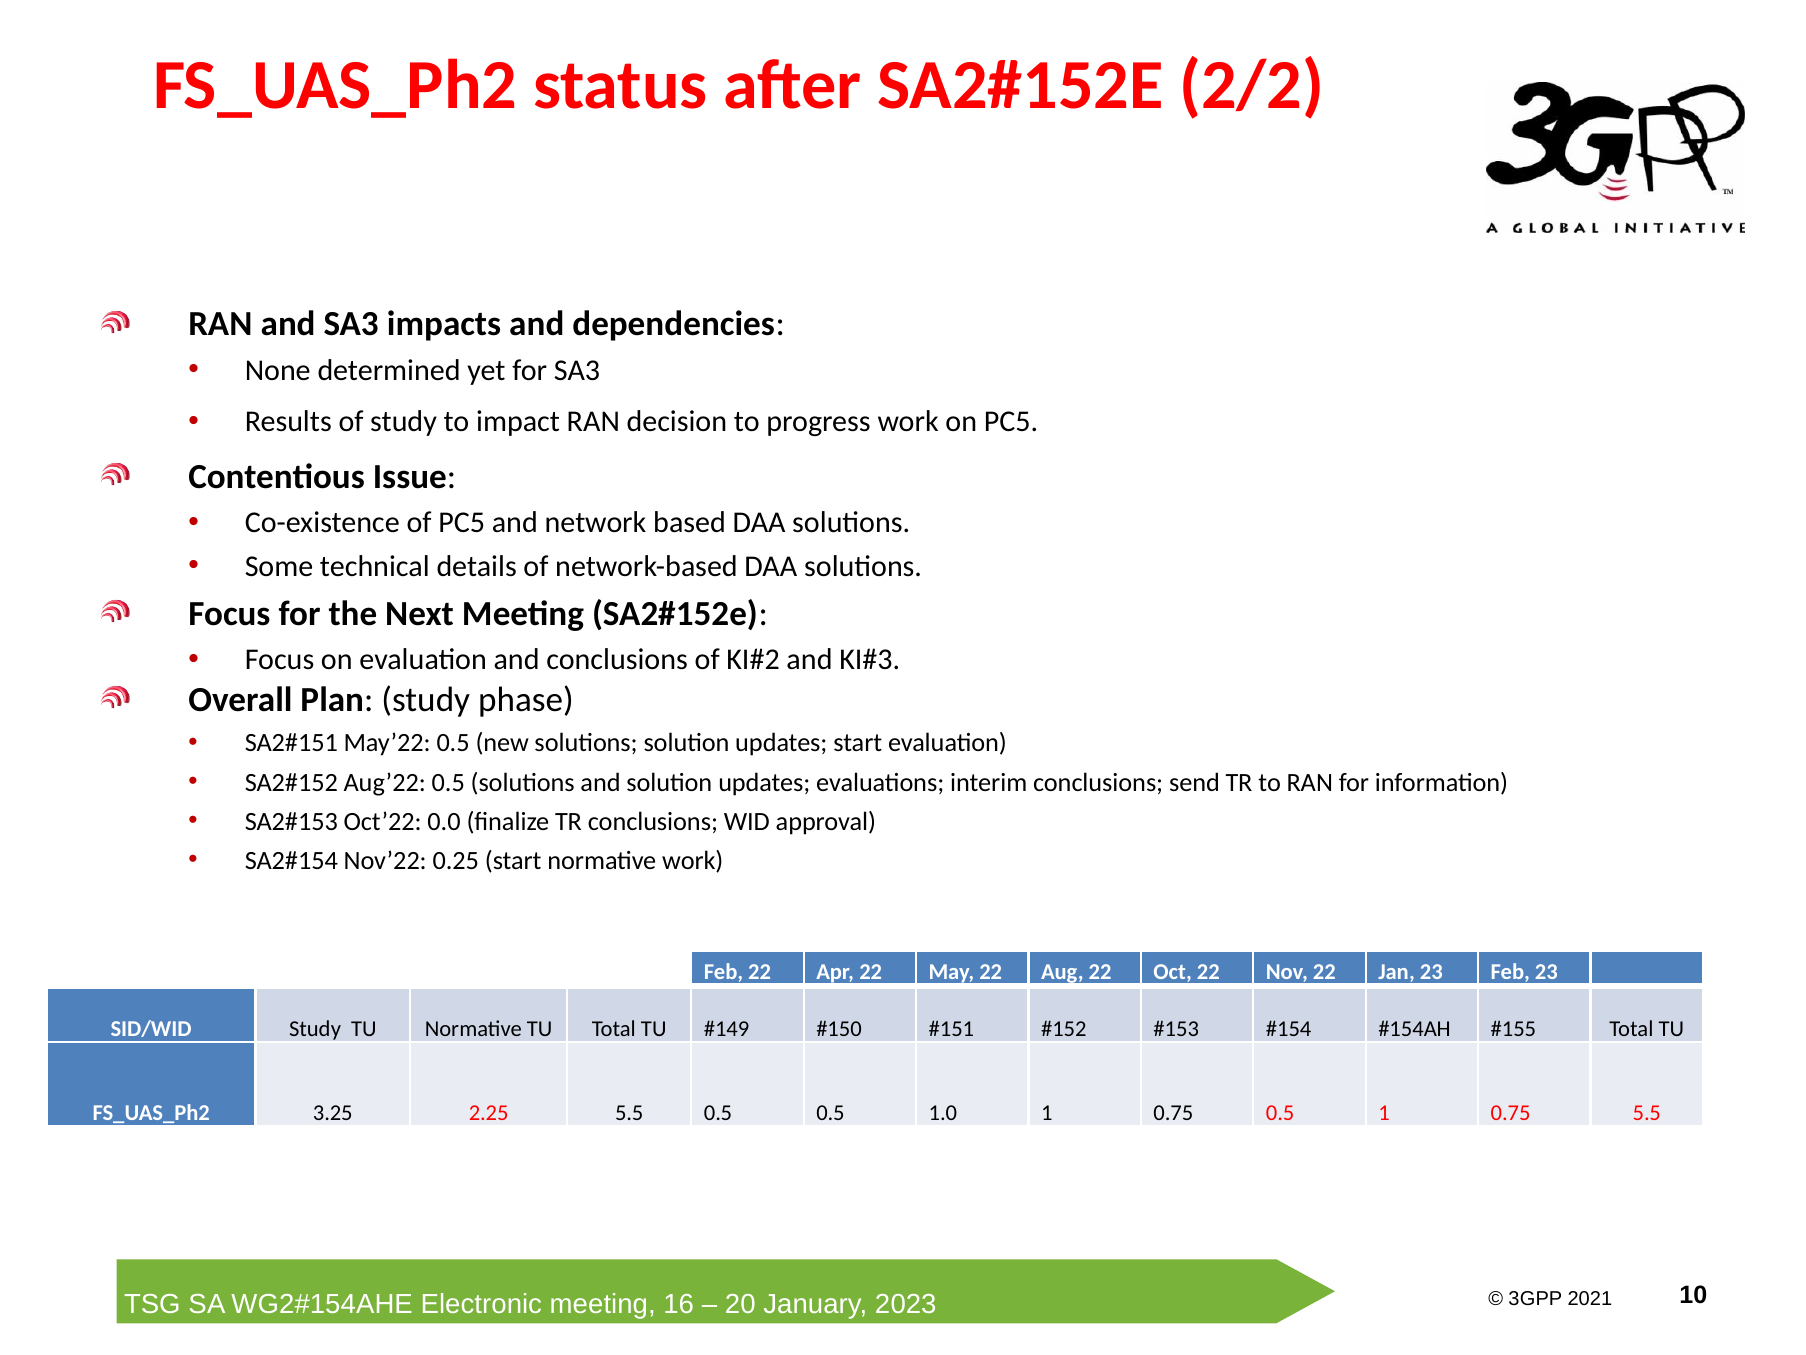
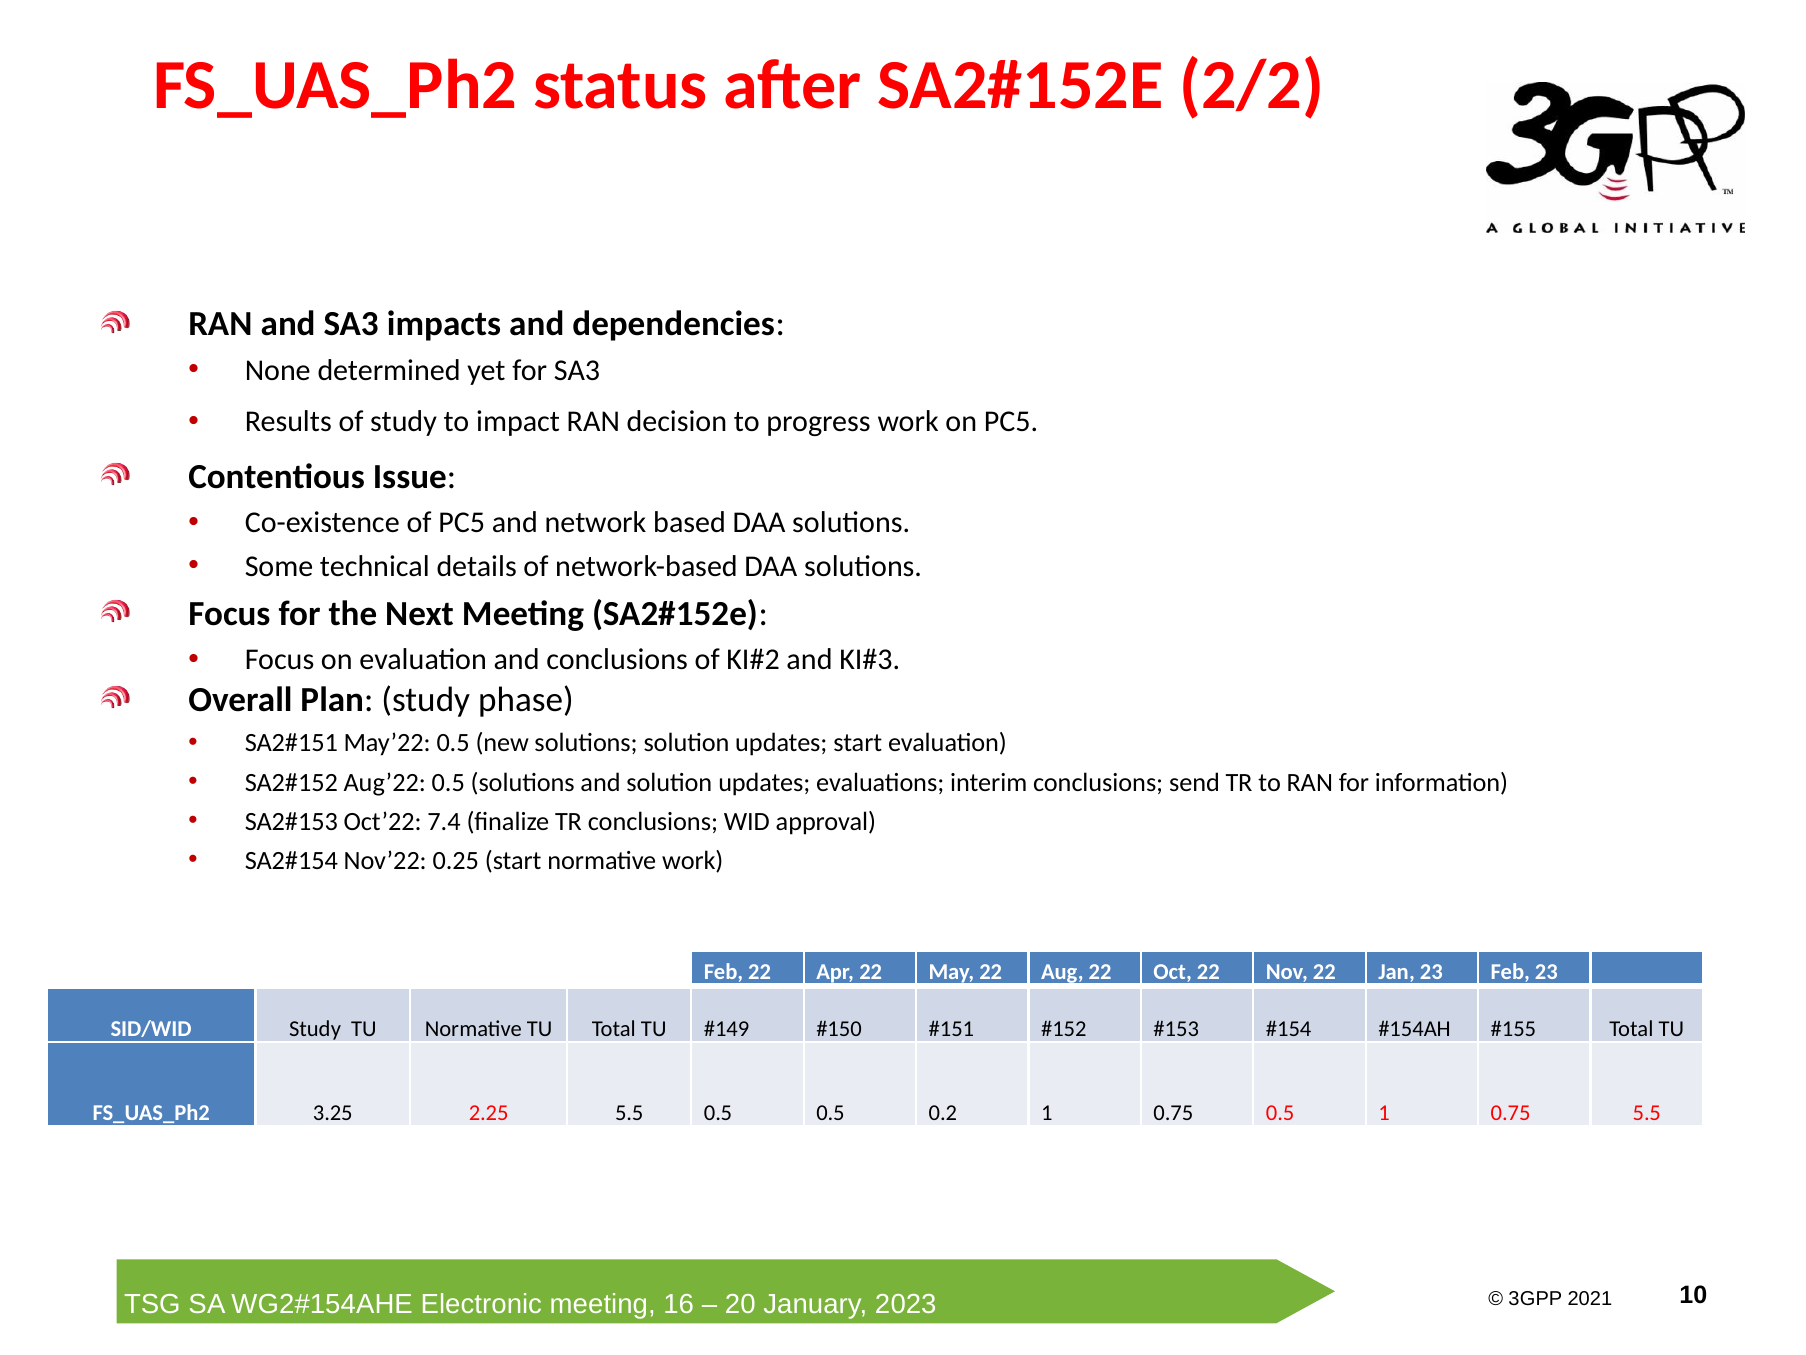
0.0: 0.0 -> 7.4 (444, 821)
1.0: 1.0 -> 0.2 (943, 1113)
